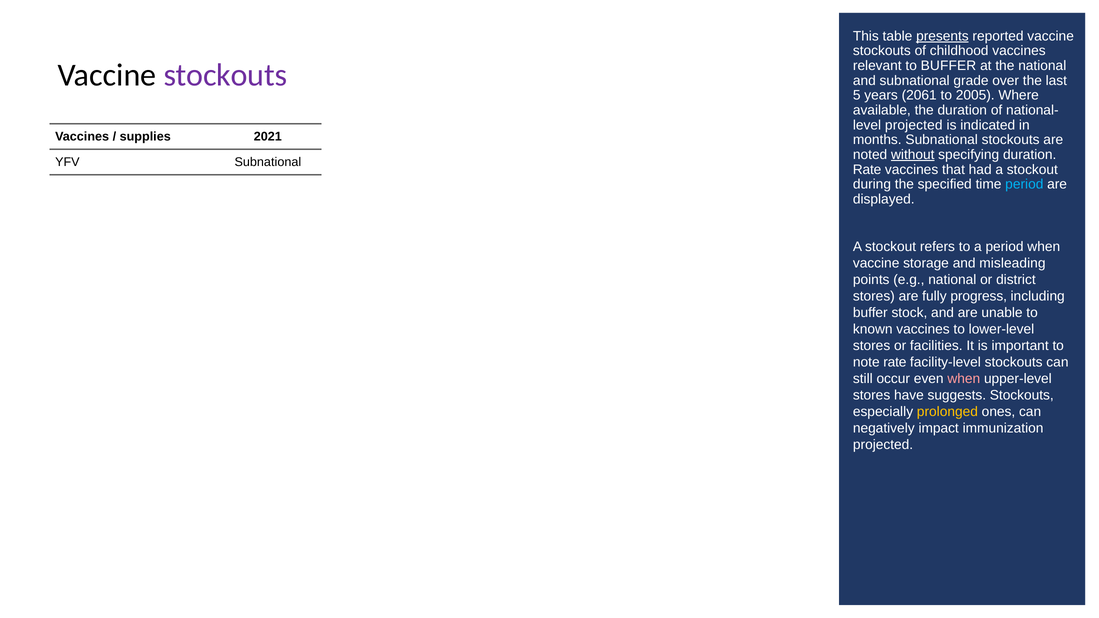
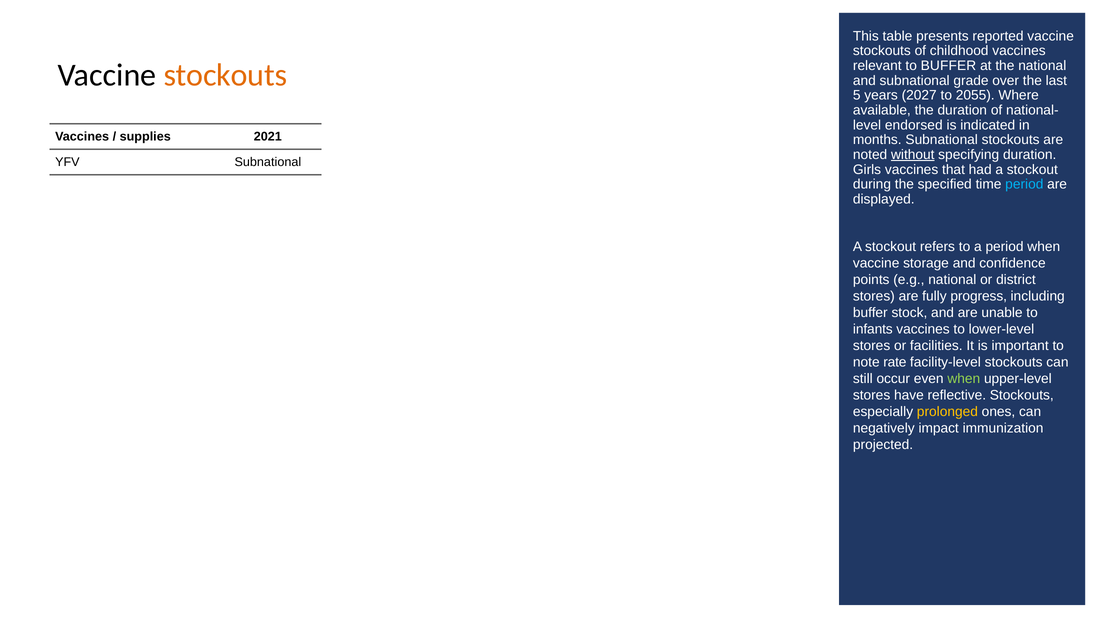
presents underline: present -> none (942, 36)
stockouts colour: purple -> orange (225, 75)
2061: 2061 -> 2027 (919, 95)
2005: 2005 -> 2055 (975, 95)
projected: projected -> endorsed (914, 125)
Rate: Rate -> Girls (867, 170)
misleading: misleading -> confidence (1013, 263)
known: known -> infants (873, 329)
when colour: pink -> light green (964, 379)
suggests: suggests -> reflective (957, 395)
